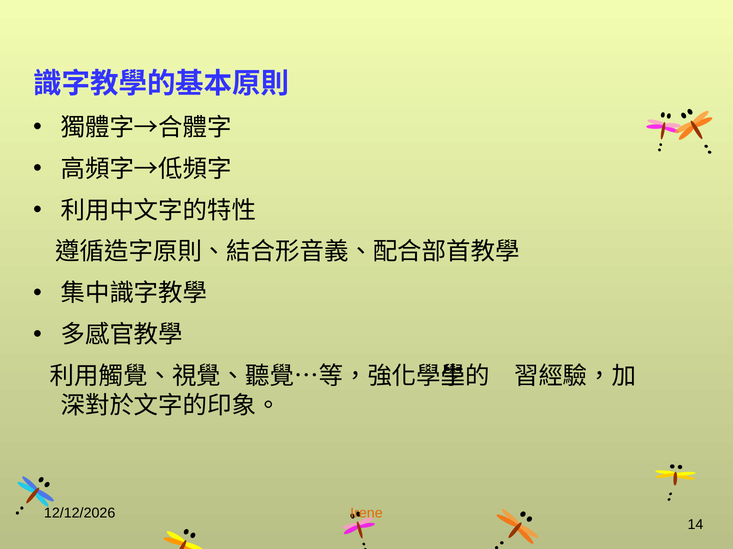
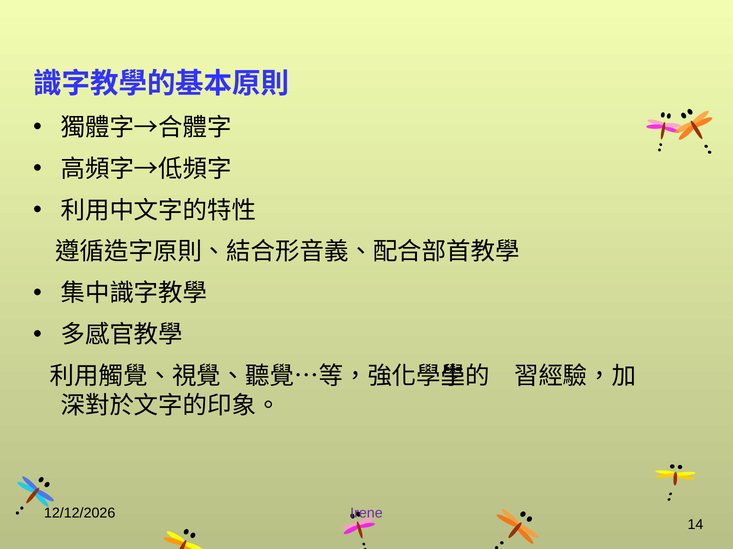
Irene colour: orange -> purple (366, 514)
